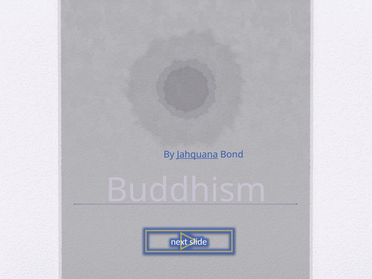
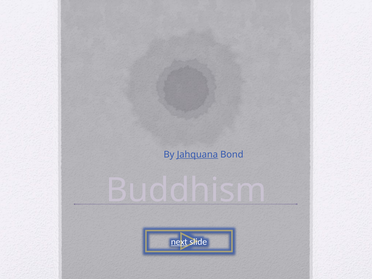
next underline: none -> present (179, 242)
